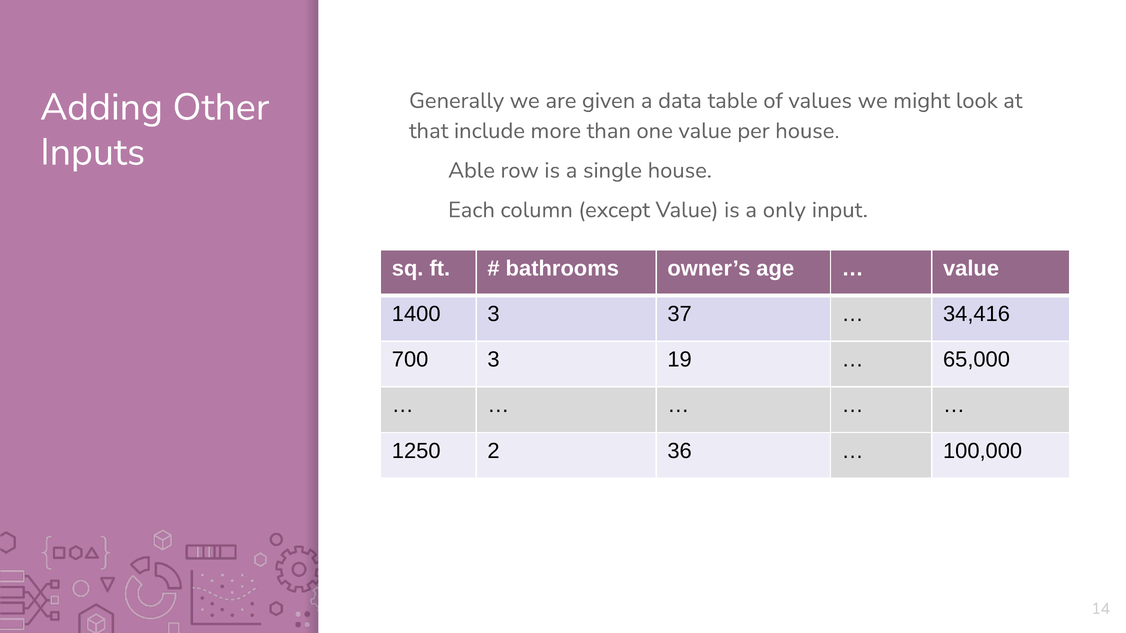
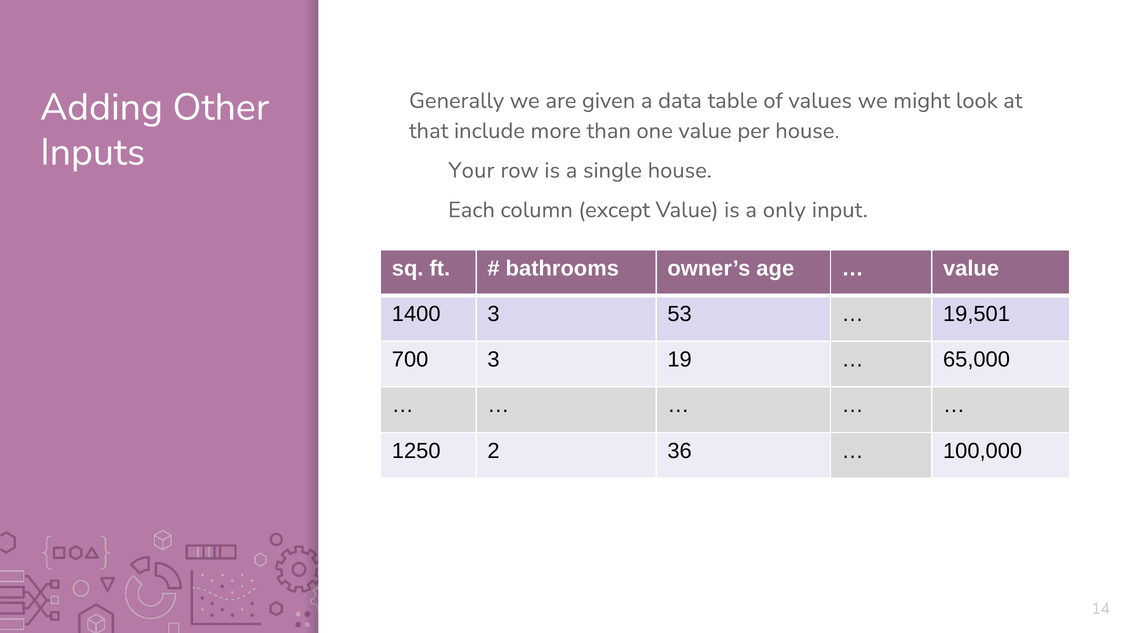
Able: Able -> Your (471, 170)
37: 37 -> 53 (680, 314)
34,416: 34,416 -> 19,501 (977, 314)
